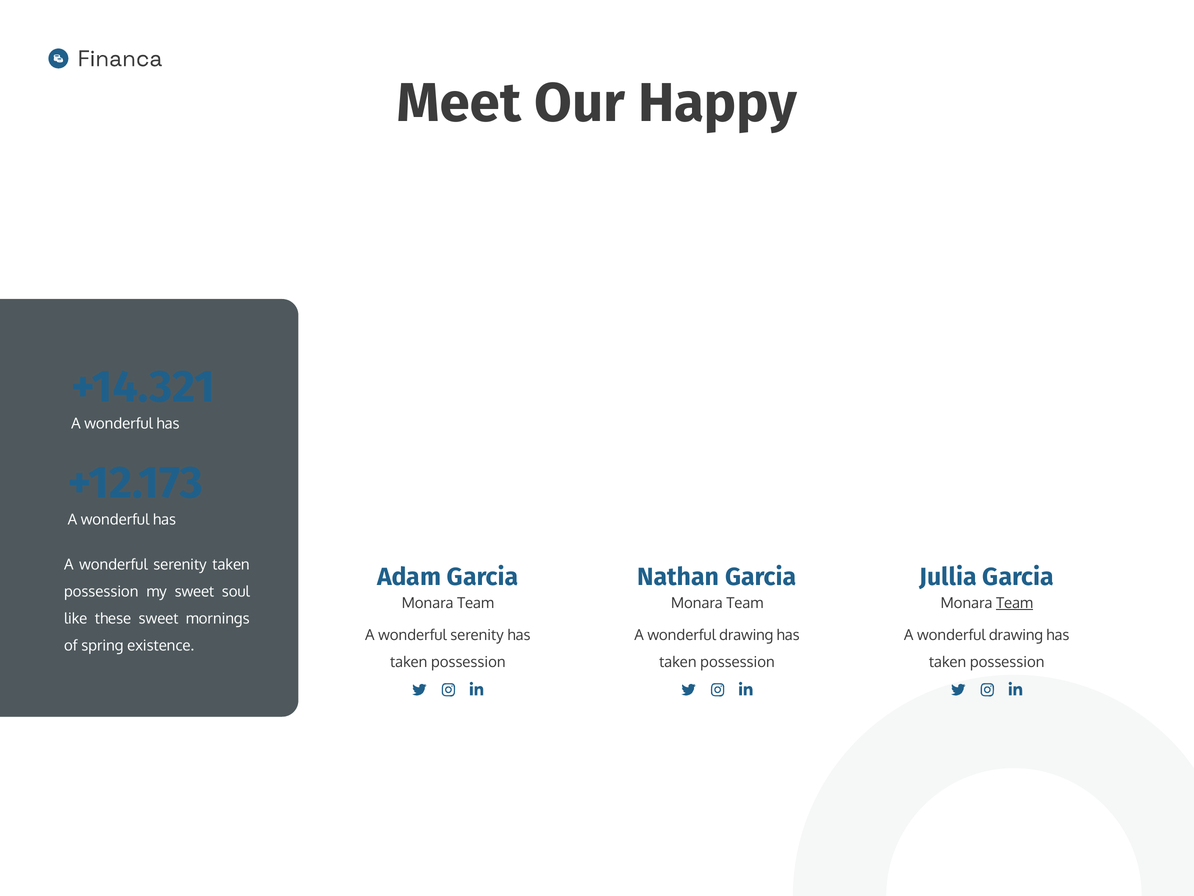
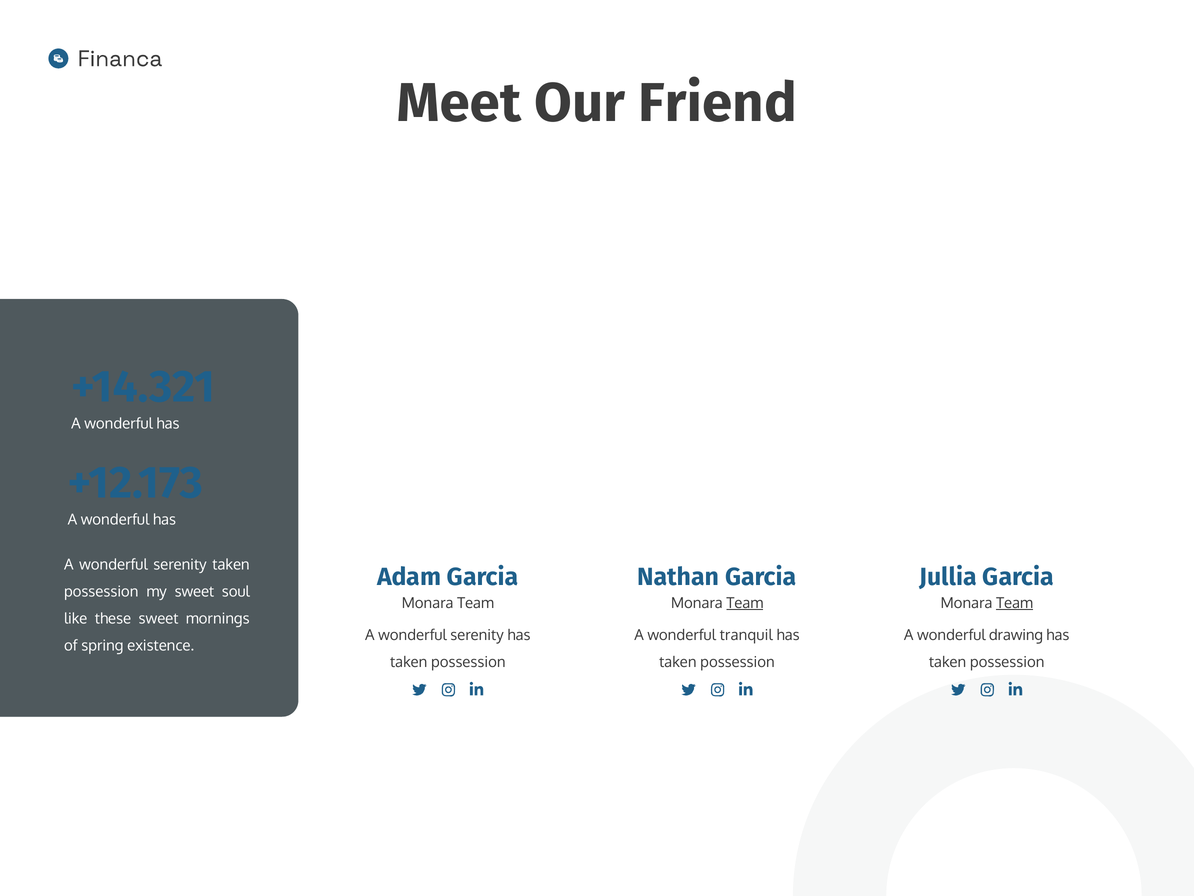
Happy: Happy -> Friend (717, 103)
Team underline: none -> present (745, 603)
drawing: drawing -> tranquil (746, 635)
